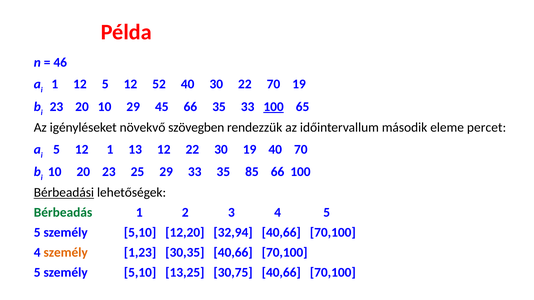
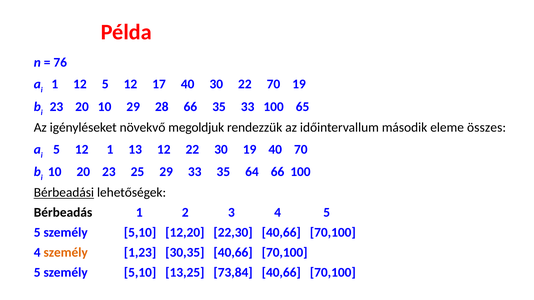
46: 46 -> 76 (60, 63)
52: 52 -> 17 (159, 84)
45: 45 -> 28 (162, 107)
100 underline: present -> none (274, 107)
szövegben: szövegben -> megoldjuk (196, 128)
percet: percet -> összes (487, 128)
85: 85 -> 64 (252, 172)
Bérbeadás colour: green -> black (63, 213)
32,94: 32,94 -> 22,30 (233, 233)
30,75: 30,75 -> 73,84 (233, 273)
